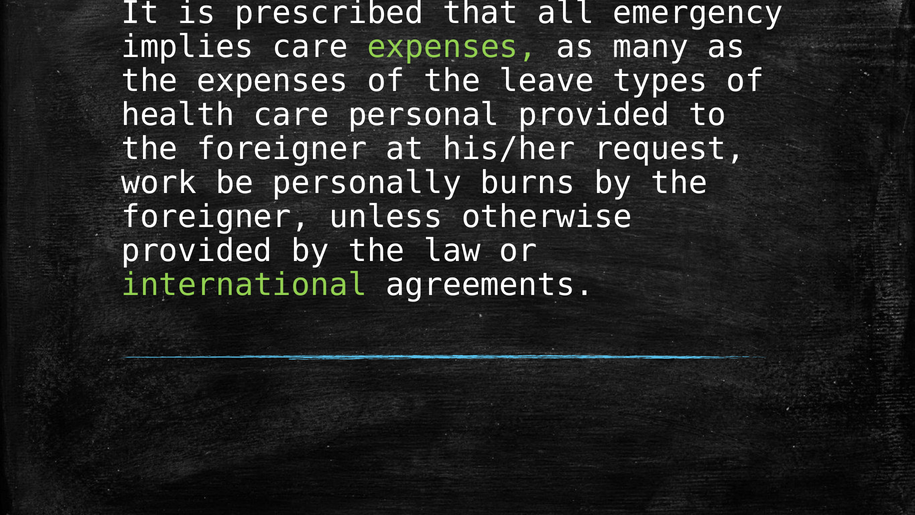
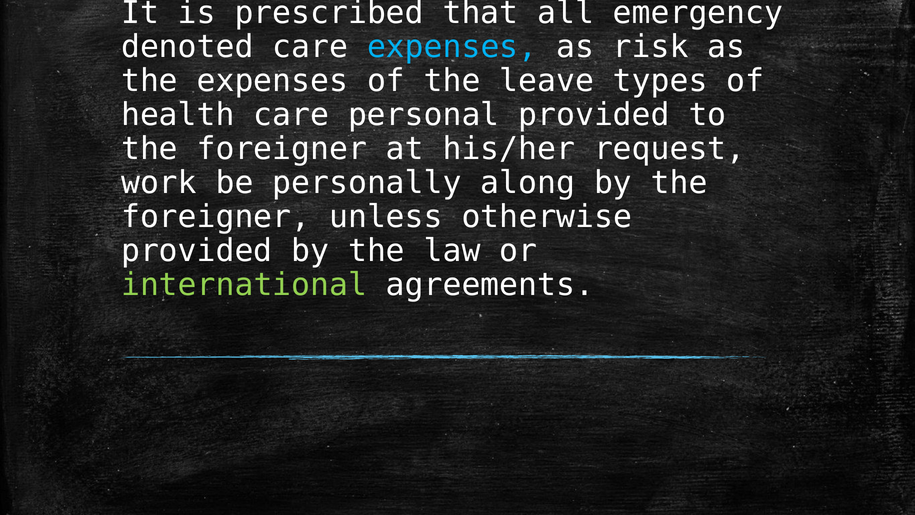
implies: implies -> denoted (187, 47)
expenses colour: light green -> light blue (452, 47)
many: many -> risk (651, 47)
burns: burns -> along (528, 183)
